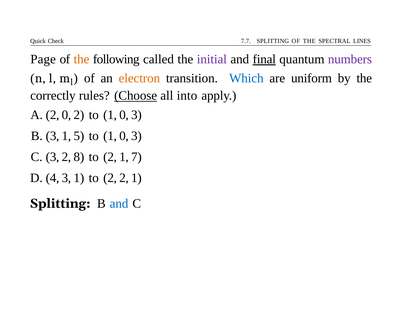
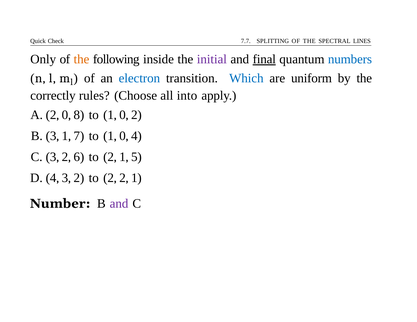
Page: Page -> Only (43, 59)
called: called -> inside (158, 59)
numbers colour: purple -> blue (350, 59)
electron colour: orange -> blue (139, 78)
Choose underline: present -> none (136, 96)
0 2: 2 -> 8 (79, 115)
3: 3 -> 2 (136, 115)
5: 5 -> 7 (79, 136)
3: 3 -> 4 (136, 136)
8: 8 -> 6 (79, 157)
7: 7 -> 5 (136, 157)
3 1: 1 -> 2 (79, 178)
Splitting: Splitting -> Number (60, 204)
and colour: blue -> purple (119, 204)
